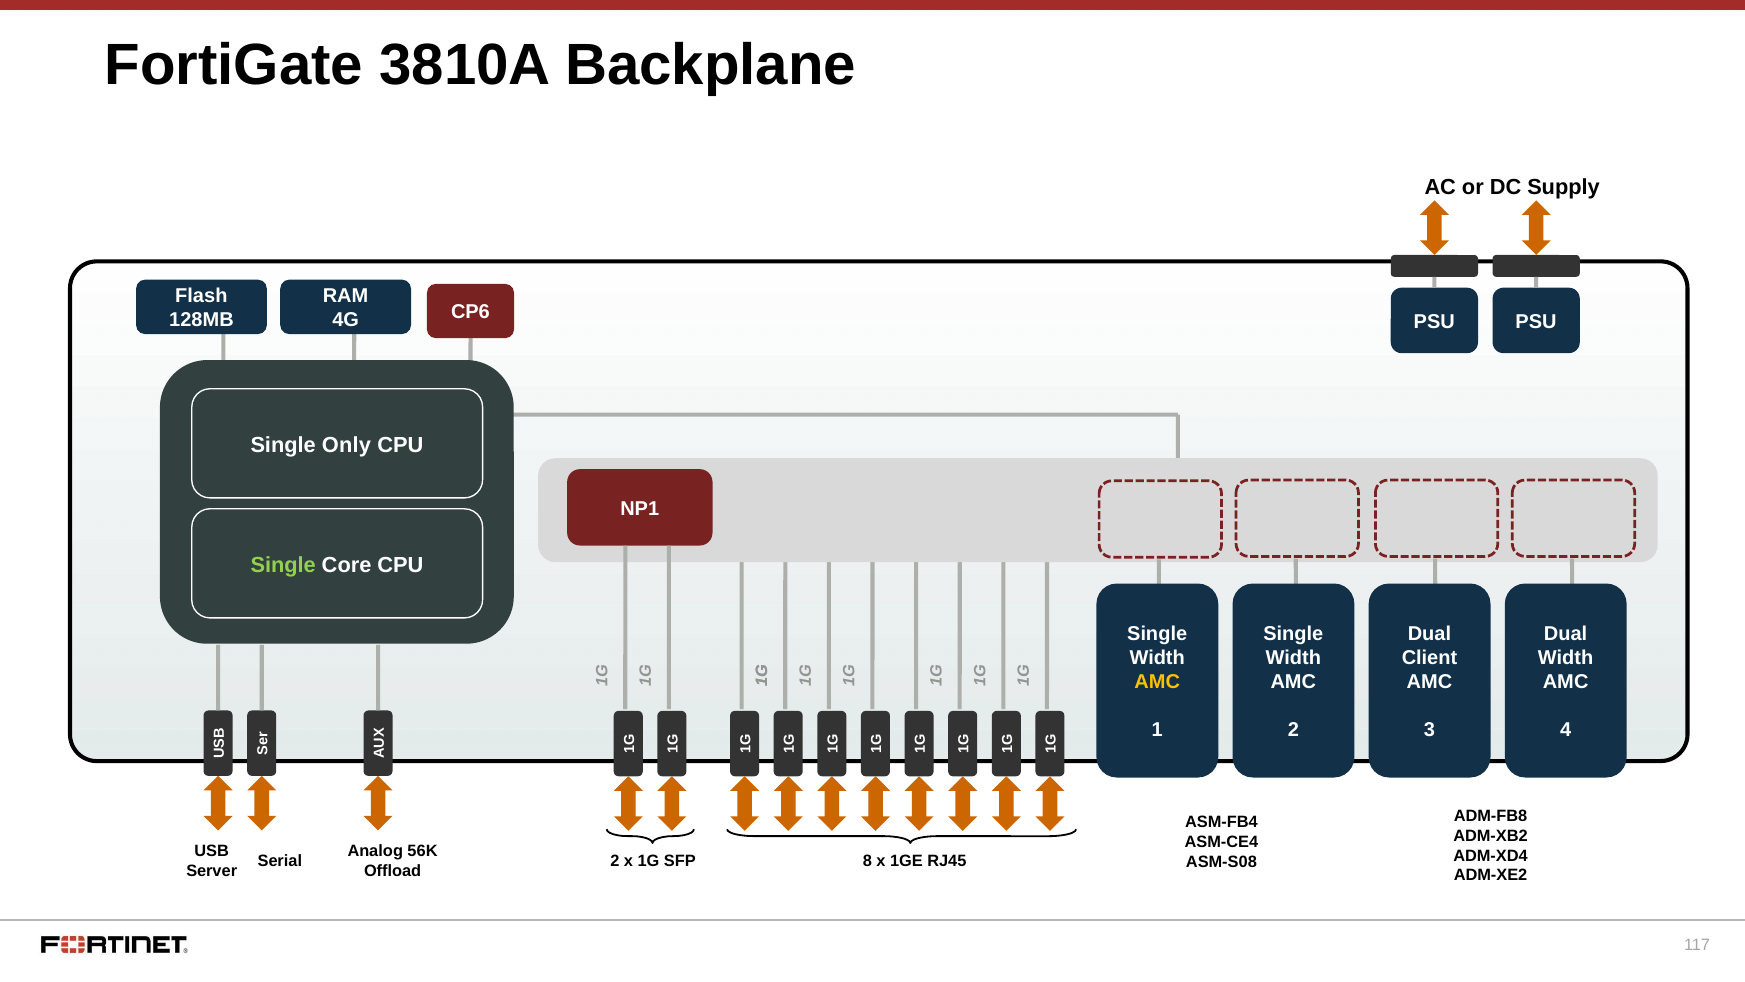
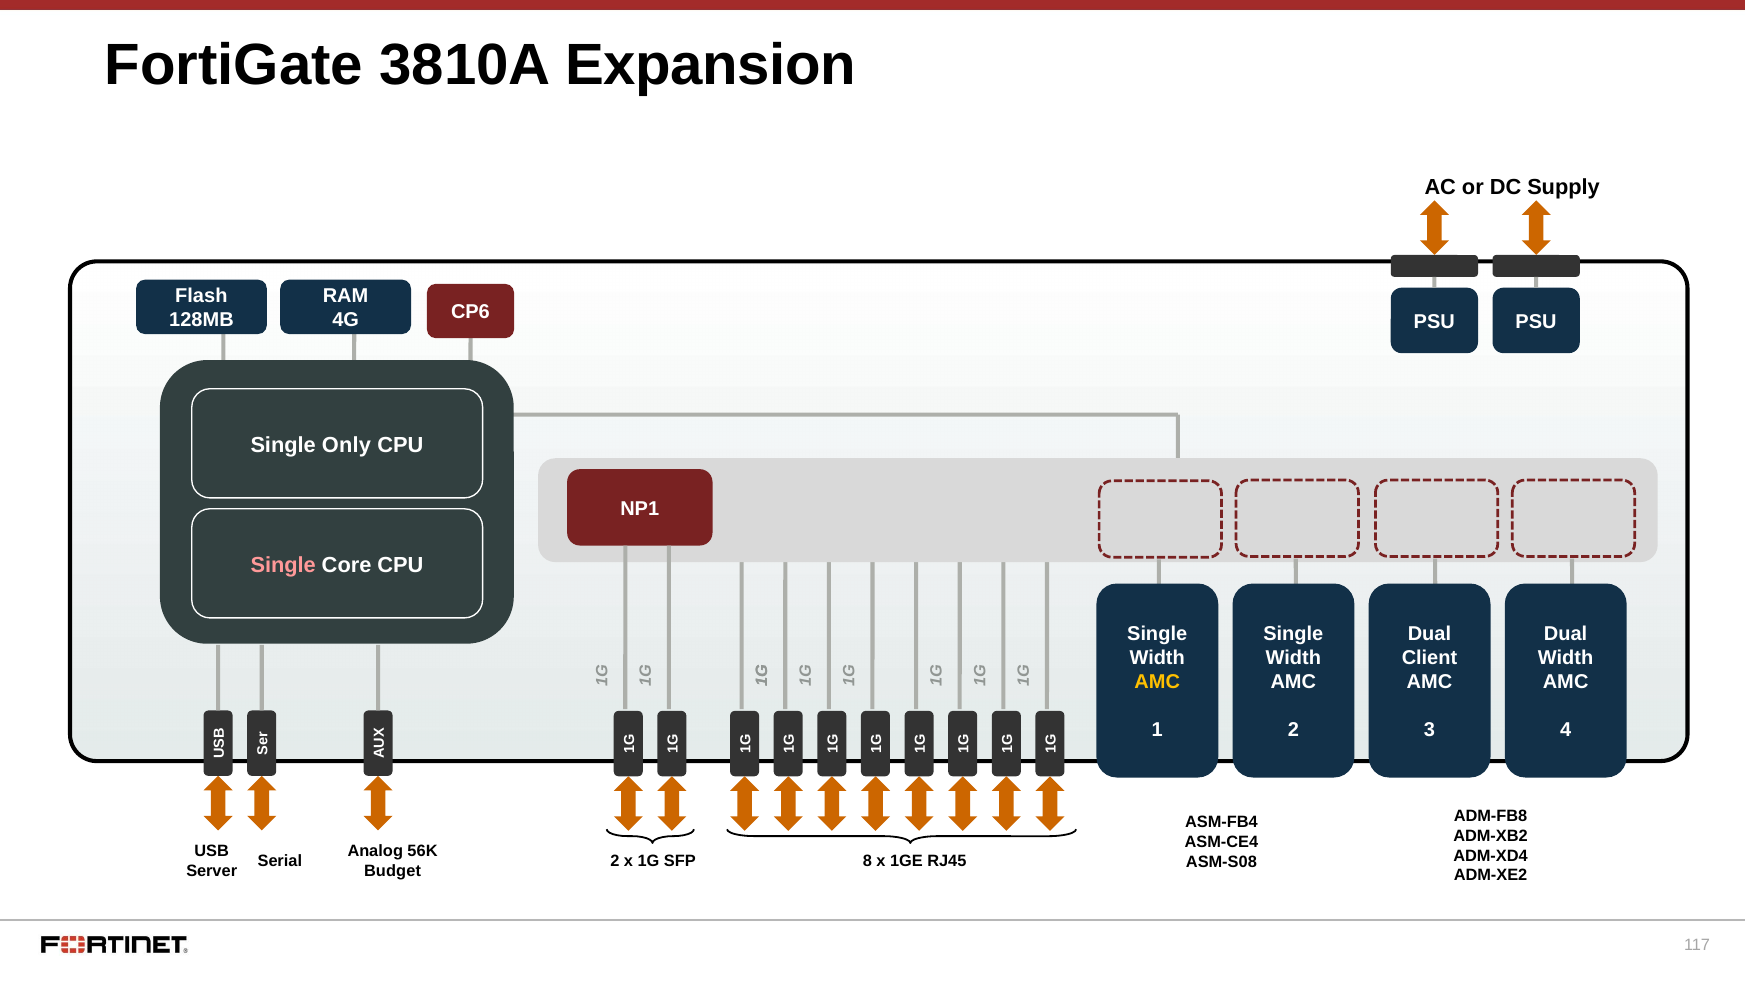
Backplane: Backplane -> Expansion (711, 65)
Single colour: light green -> pink (283, 565)
Offload: Offload -> Budget (393, 871)
